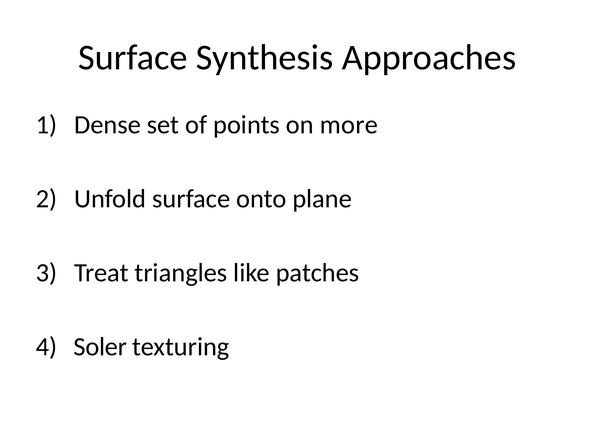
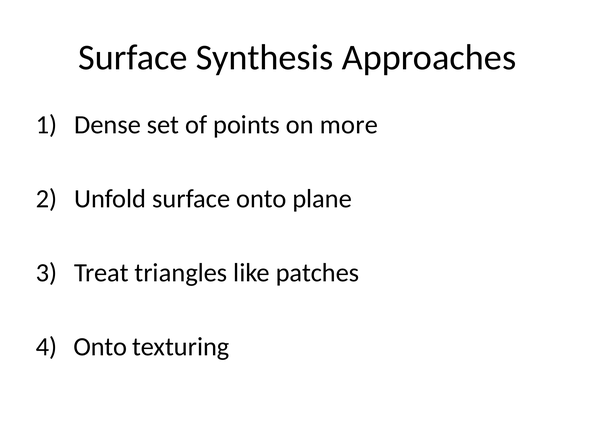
Soler: Soler -> Onto (100, 347)
